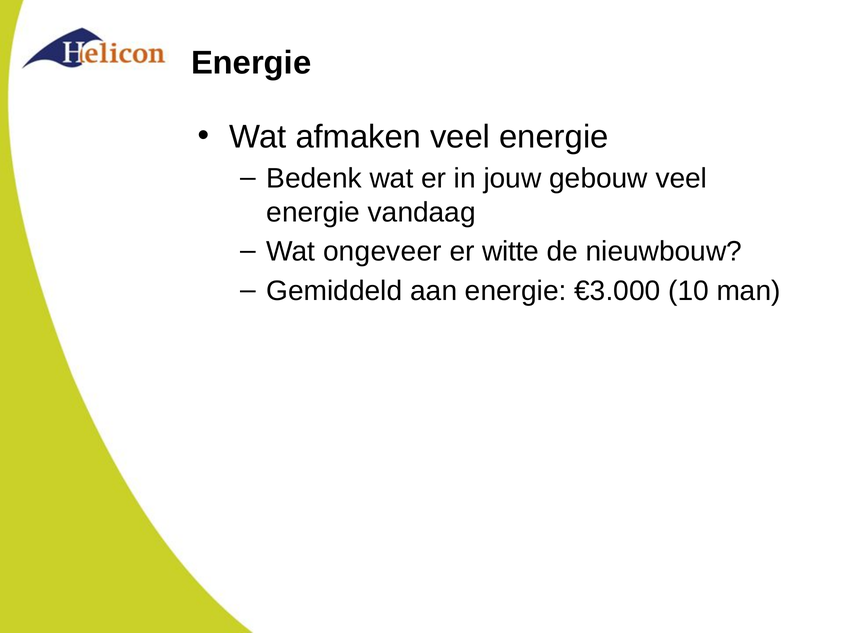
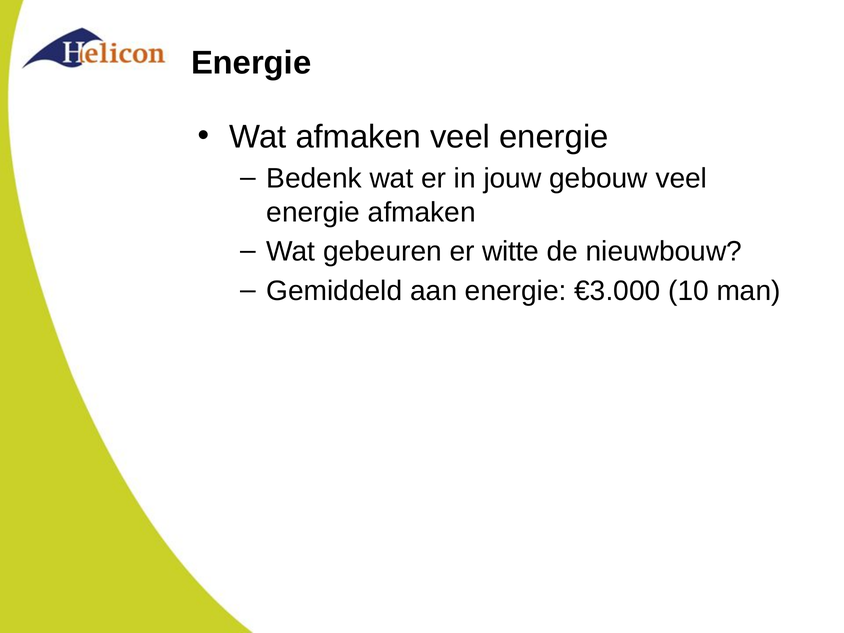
energie vandaag: vandaag -> afmaken (422, 212)
ongeveer: ongeveer -> gebeuren (383, 252)
